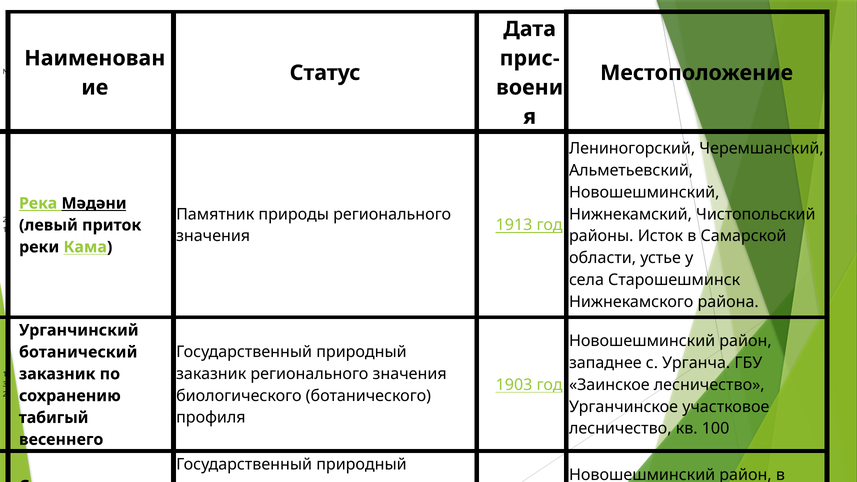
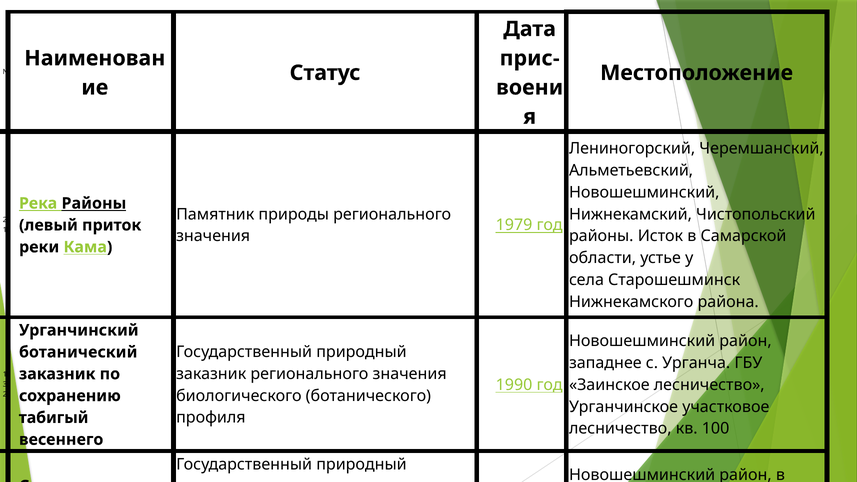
Река Мәдәни: Мәдәни -> Районы (94, 203)
1913: 1913 -> 1979 (514, 225)
1903: 1903 -> 1990 (514, 385)
